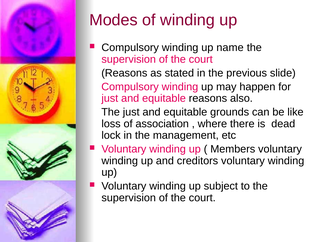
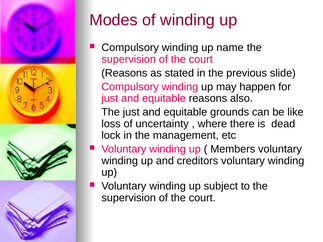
association: association -> uncertainty (162, 124)
